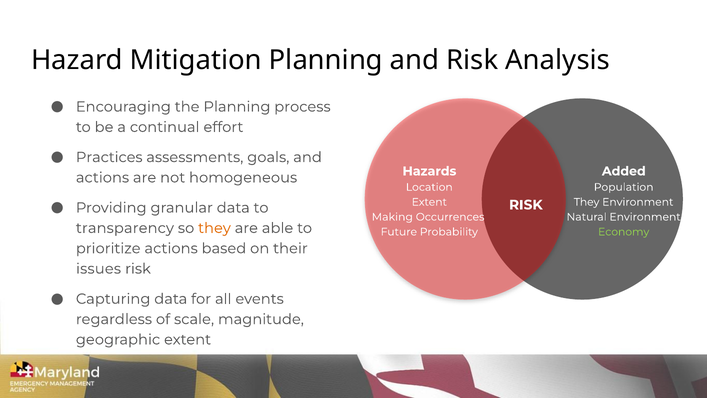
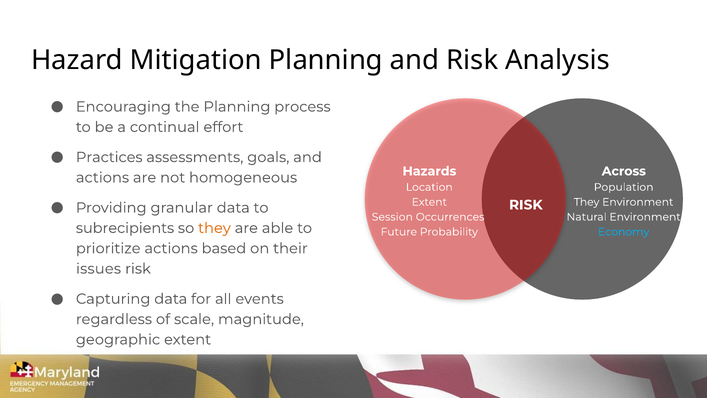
Added: Added -> Across (624, 171)
Making: Making -> Session (392, 217)
transparency: transparency -> subrecipients (125, 228)
Economy colour: light green -> light blue (624, 232)
